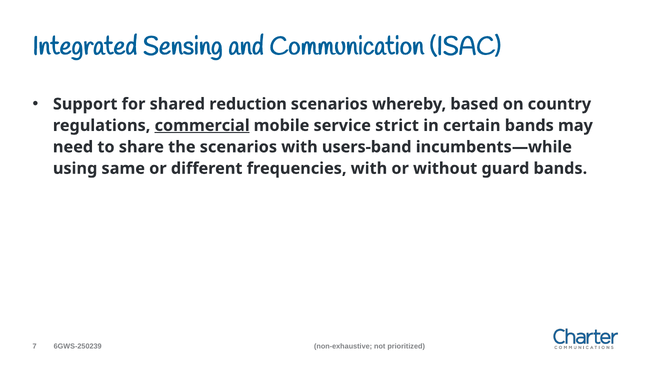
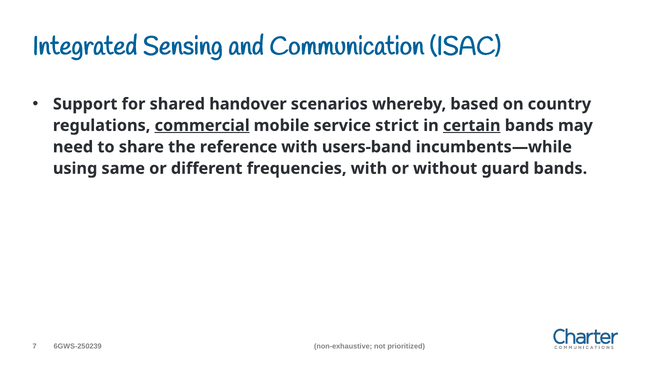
reduction: reduction -> handover (248, 104)
certain underline: none -> present (472, 126)
the scenarios: scenarios -> reference (238, 147)
